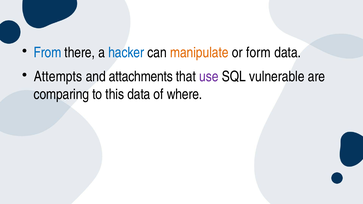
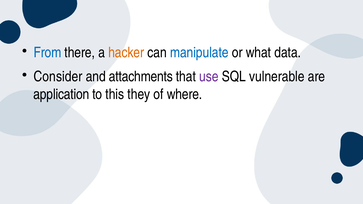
hacker colour: blue -> orange (126, 53)
manipulate colour: orange -> blue (199, 53)
form: form -> what (258, 53)
Attempts: Attempts -> Consider (58, 77)
comparing: comparing -> application (61, 94)
this data: data -> they (139, 94)
